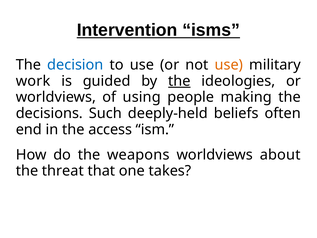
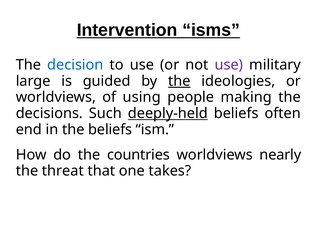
use colour: orange -> purple (229, 65)
work: work -> large (33, 81)
deeply-held underline: none -> present (168, 113)
the access: access -> beliefs (110, 130)
weapons: weapons -> countries (138, 155)
about: about -> nearly (280, 155)
